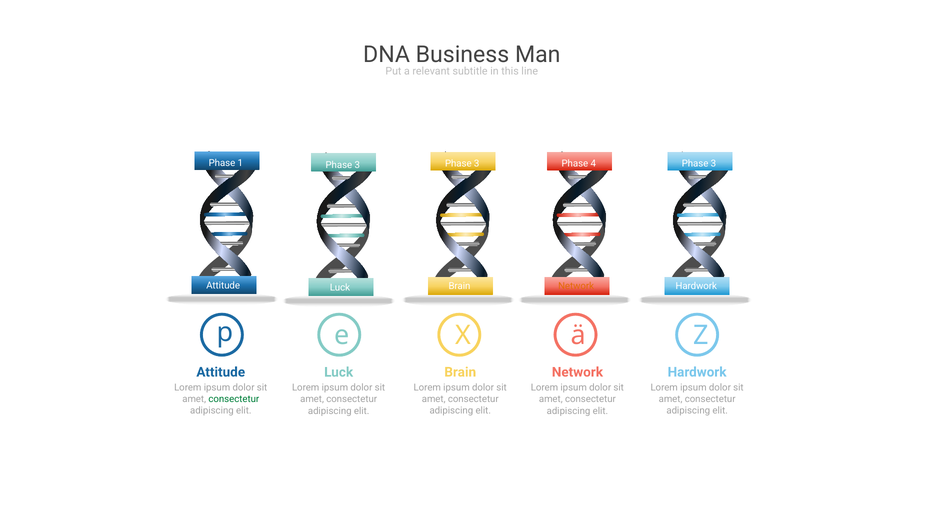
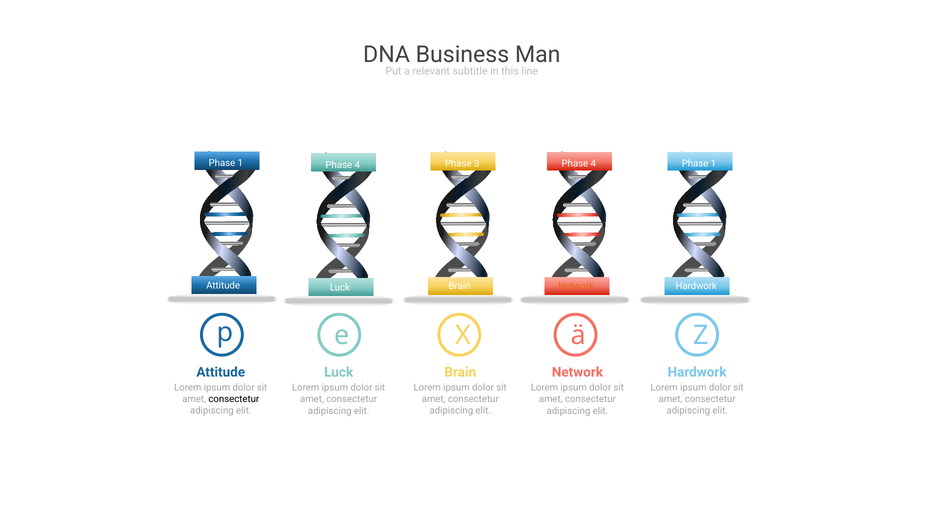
3: 3 -> 1 (713, 164)
3: 3 -> 4 (357, 165)
consectetur colour: green -> black (234, 399)
